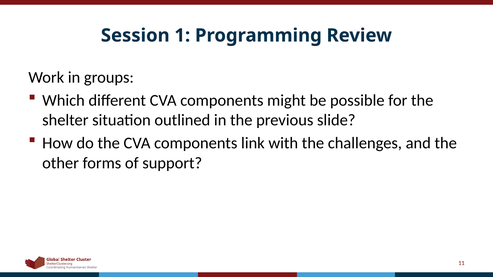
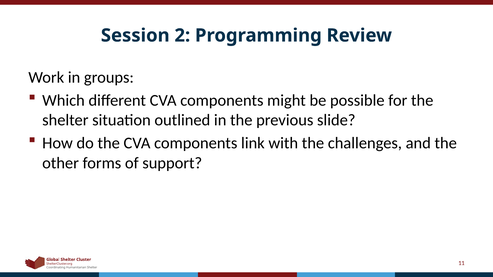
1: 1 -> 2 (182, 36)
